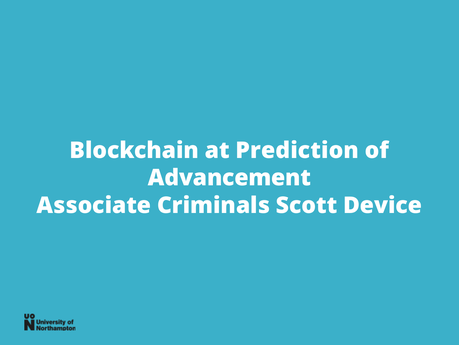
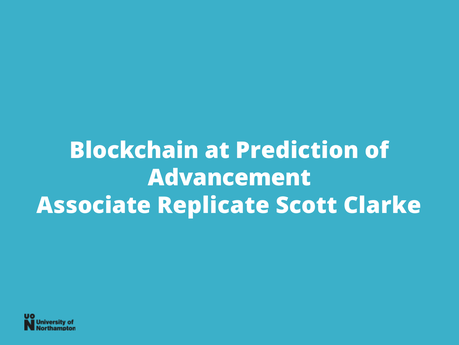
Criminals: Criminals -> Replicate (213, 205)
Device: Device -> Clarke (382, 205)
